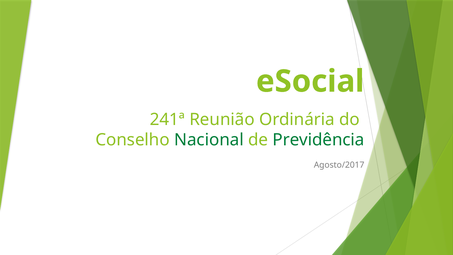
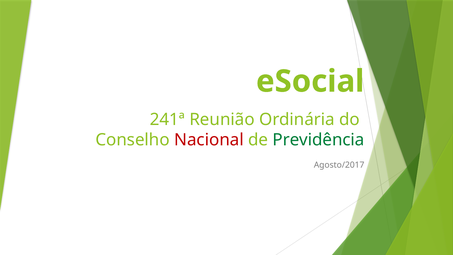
Nacional colour: green -> red (209, 140)
